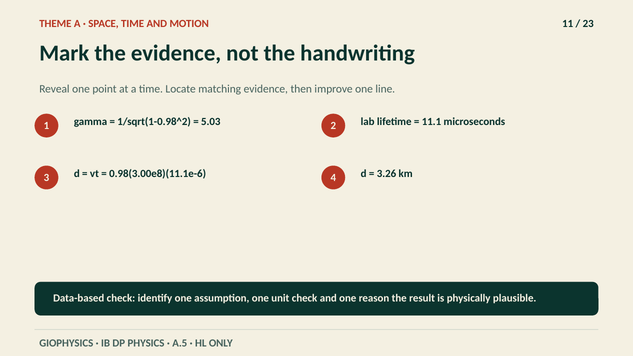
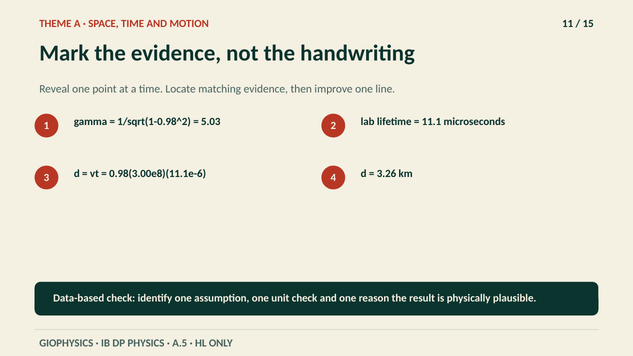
23: 23 -> 15 (588, 23)
